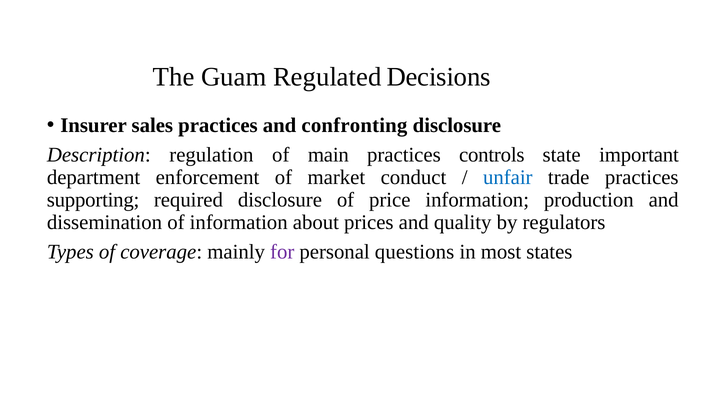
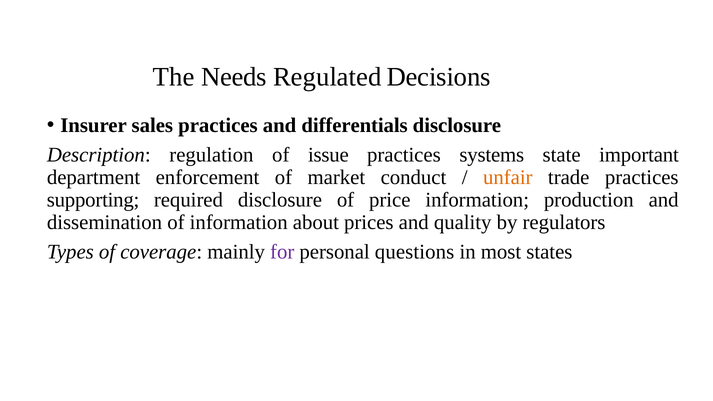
Guam: Guam -> Needs (234, 77)
confronting: confronting -> differentials (355, 125)
main: main -> issue (328, 155)
controls: controls -> systems (492, 155)
unfair colour: blue -> orange (508, 177)
